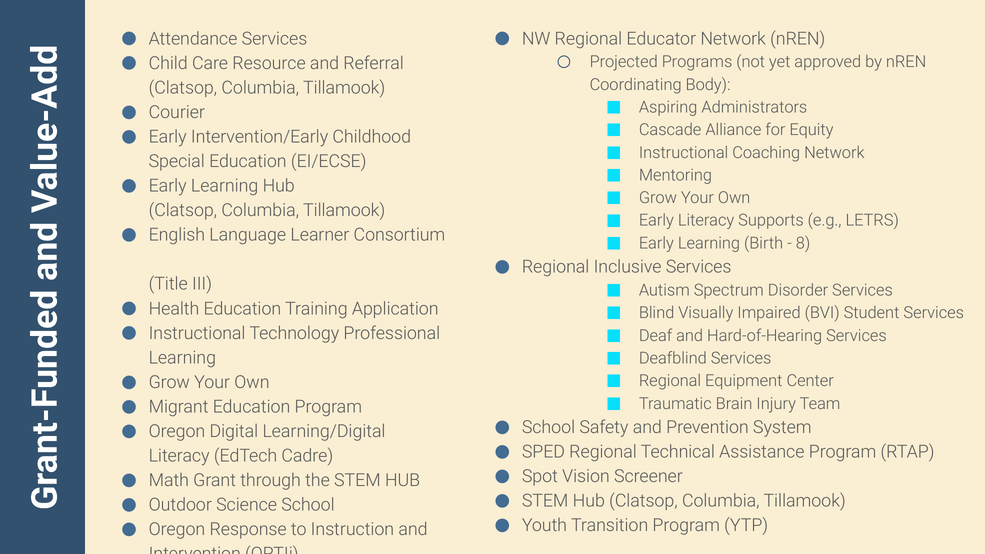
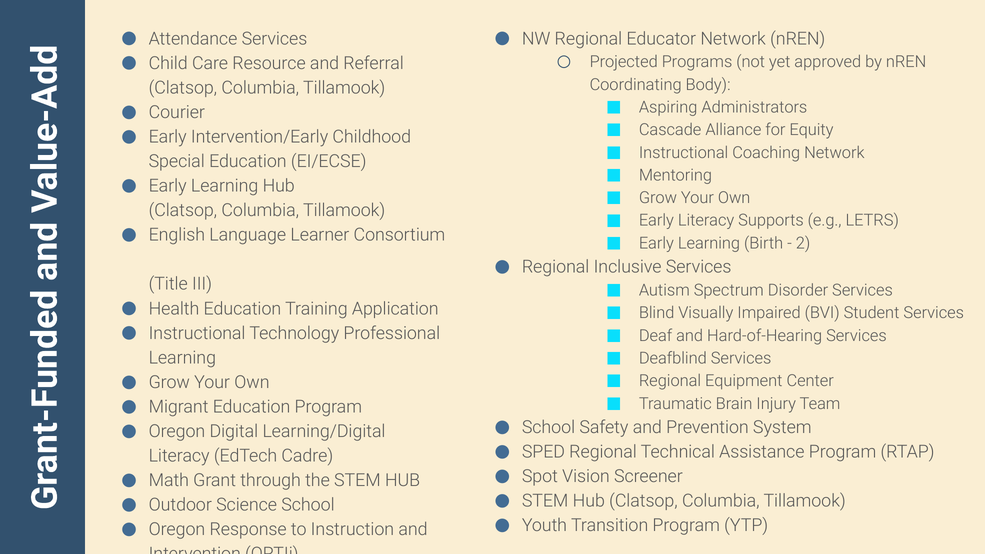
8: 8 -> 2 (803, 243)
